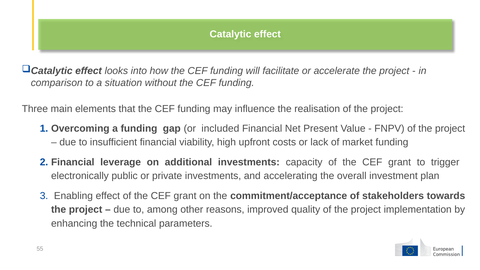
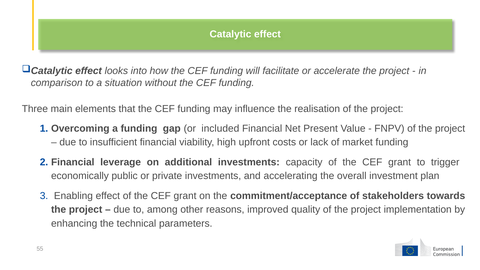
electronically: electronically -> economically (80, 176)
